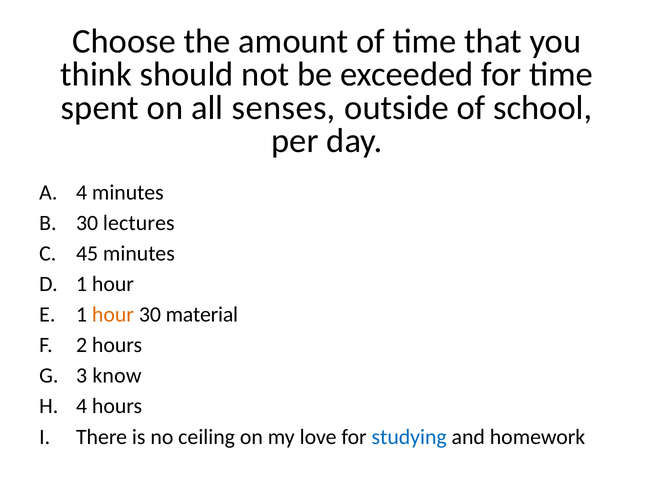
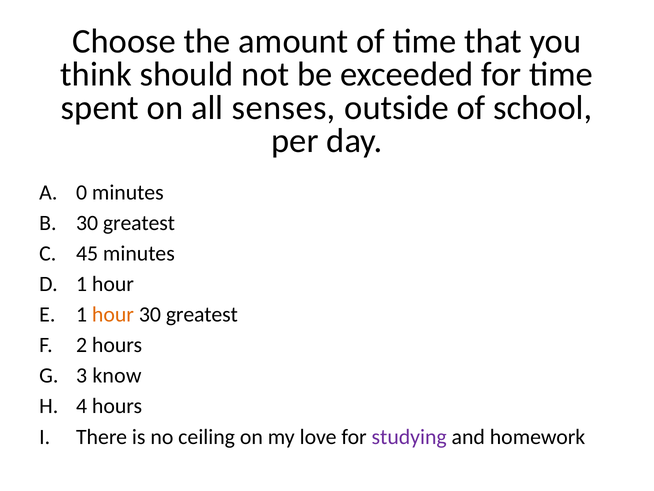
4: 4 -> 0 (82, 192)
lectures: lectures -> greatest (139, 223)
material: material -> greatest (202, 314)
studying colour: blue -> purple (409, 436)
